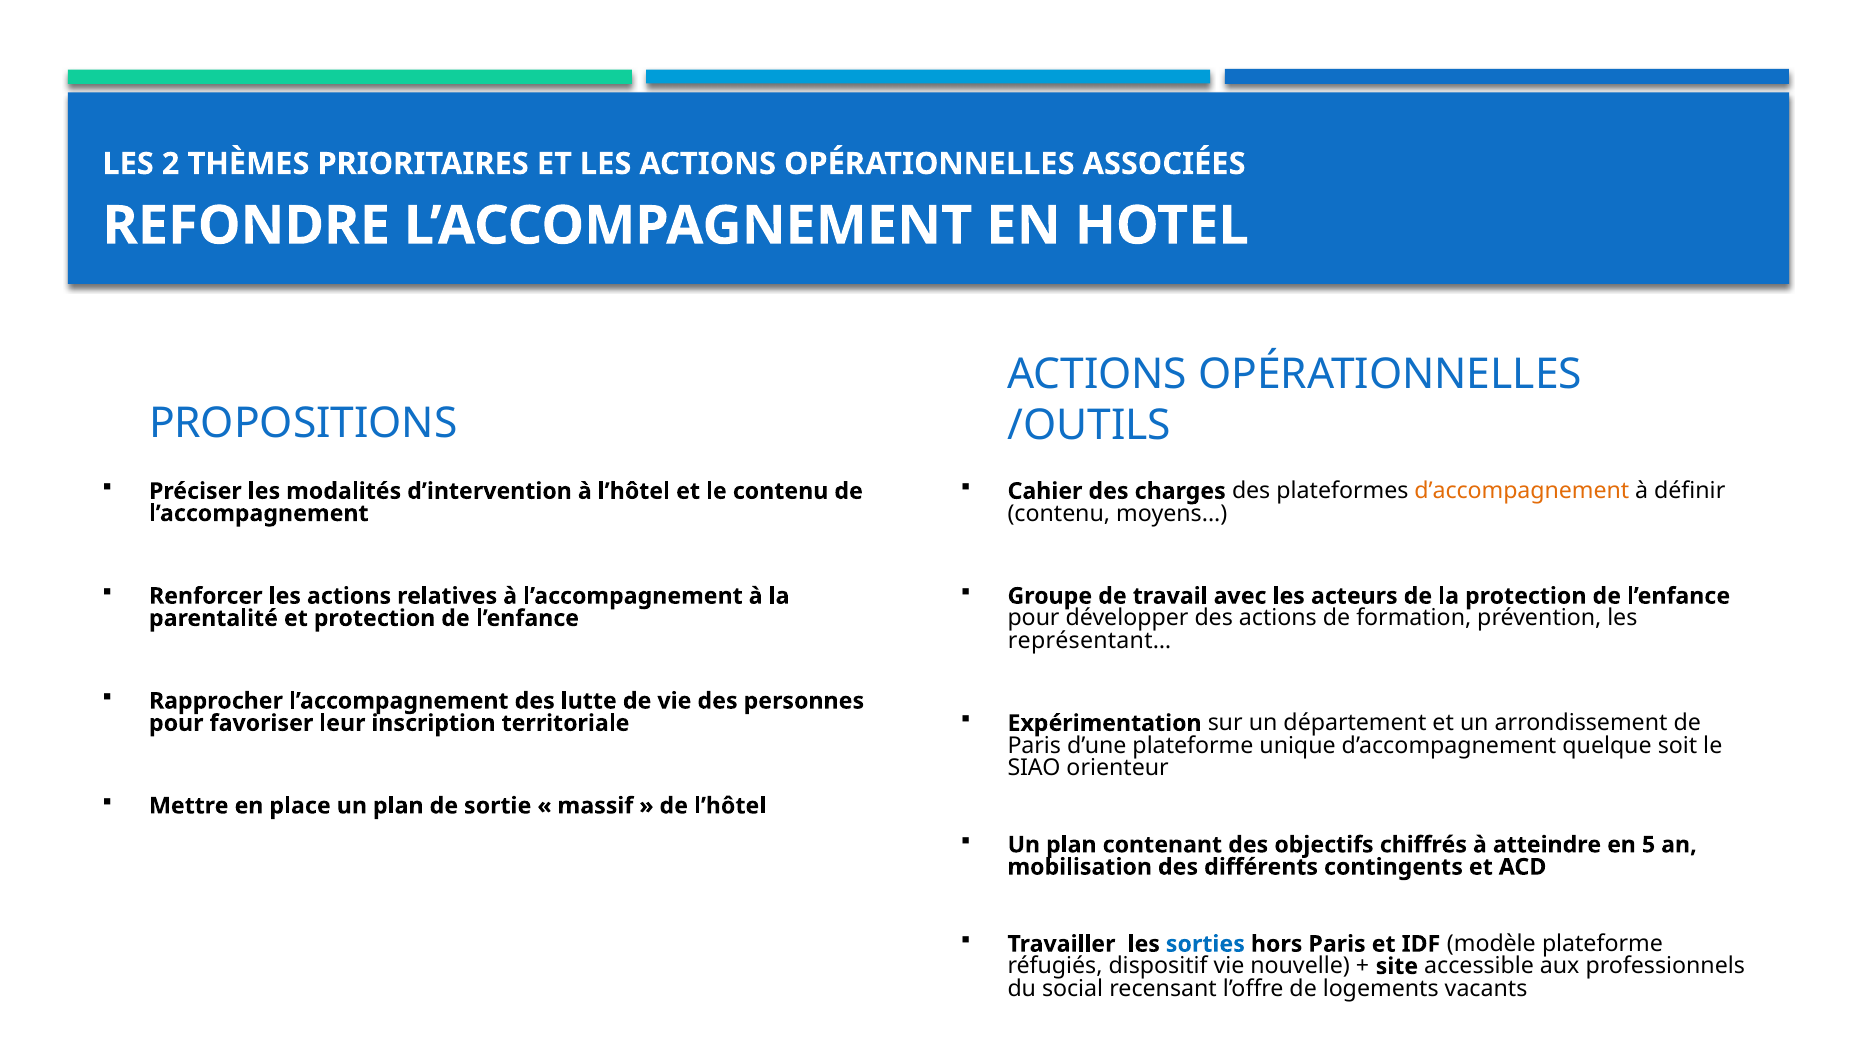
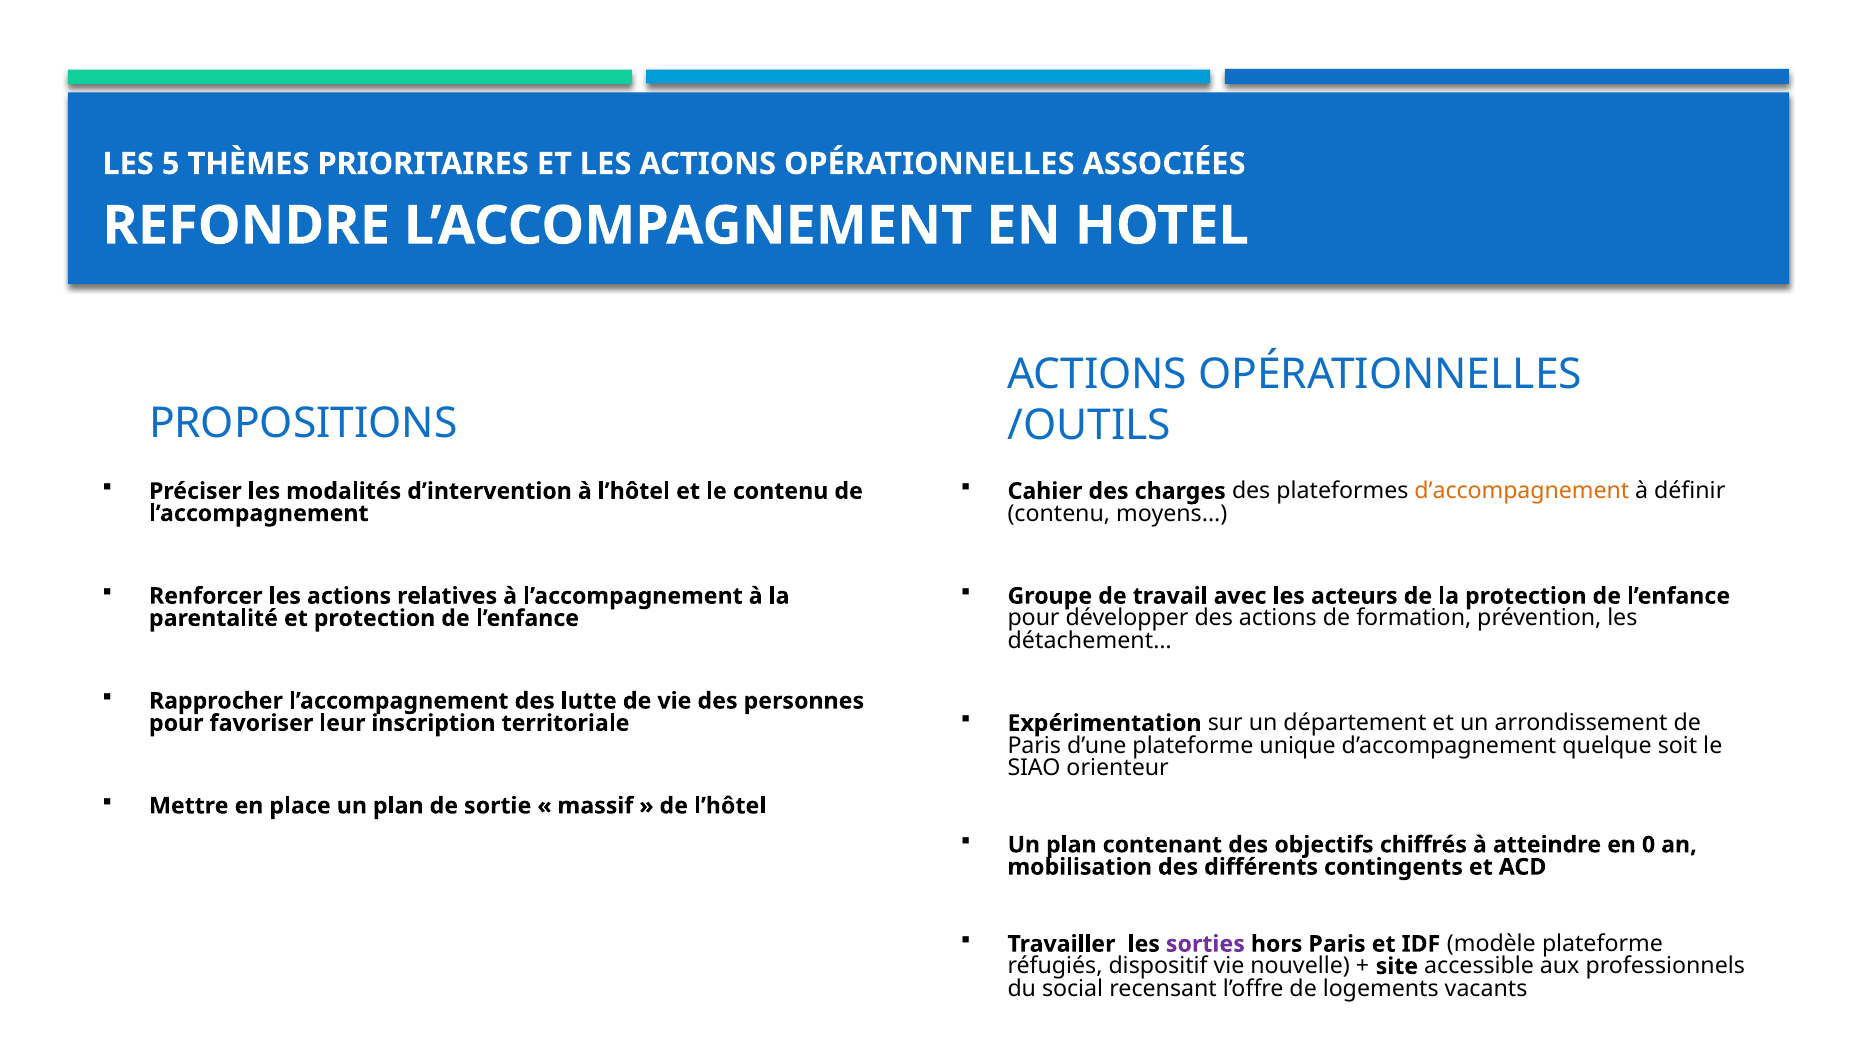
2: 2 -> 5 (171, 164)
représentant…: représentant… -> détachement… (1090, 641)
5: 5 -> 0 (1649, 845)
sorties colour: blue -> purple (1205, 945)
